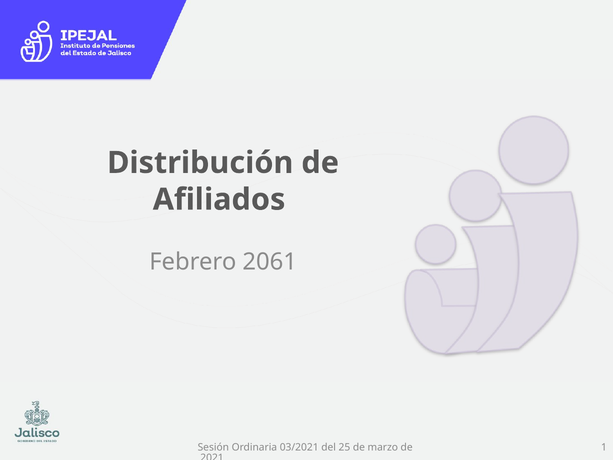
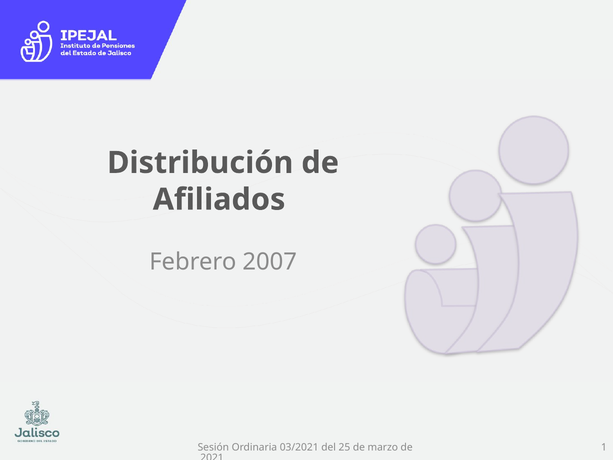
2061: 2061 -> 2007 (270, 262)
